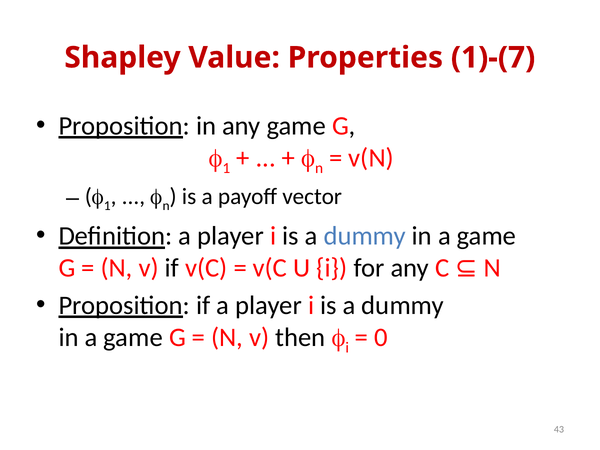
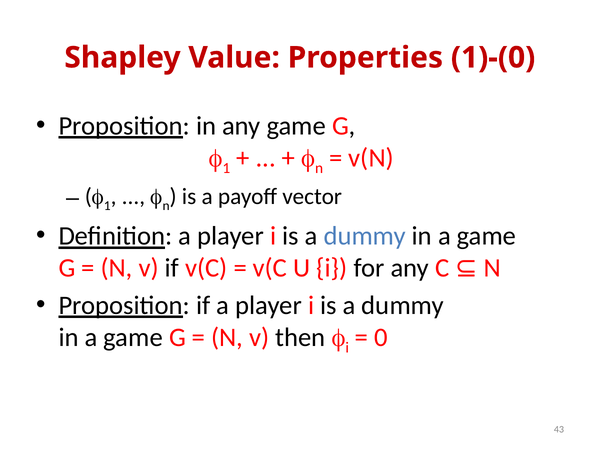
1)-(7: 1)-(7 -> 1)-(0 (493, 58)
